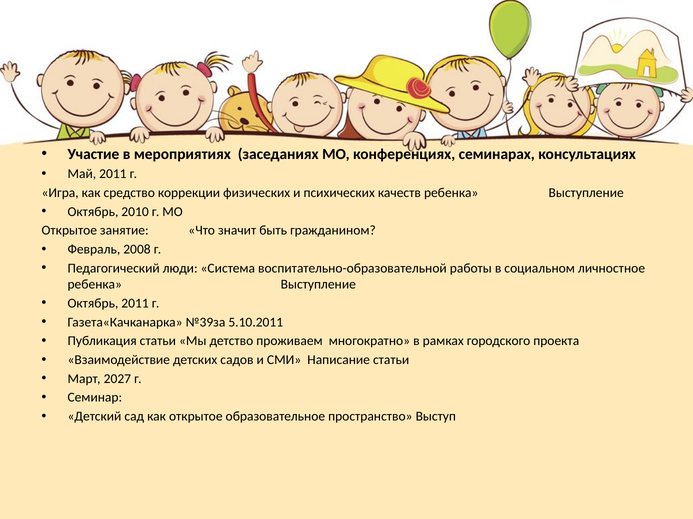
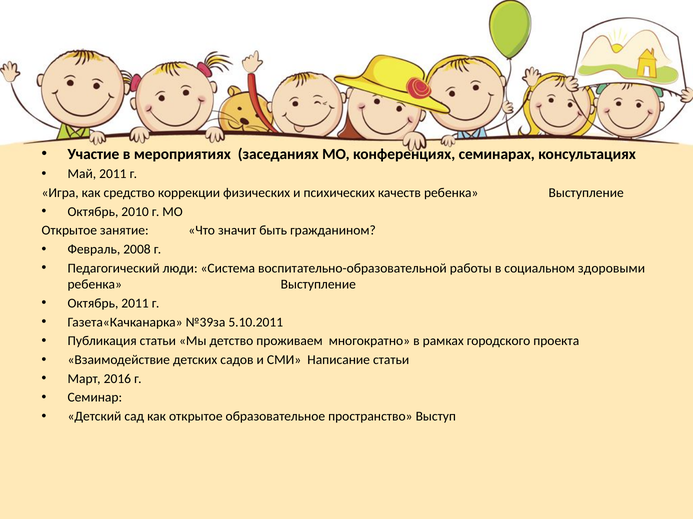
личностное: личностное -> здоровыми (612, 269)
2027: 2027 -> 2016 (117, 379)
